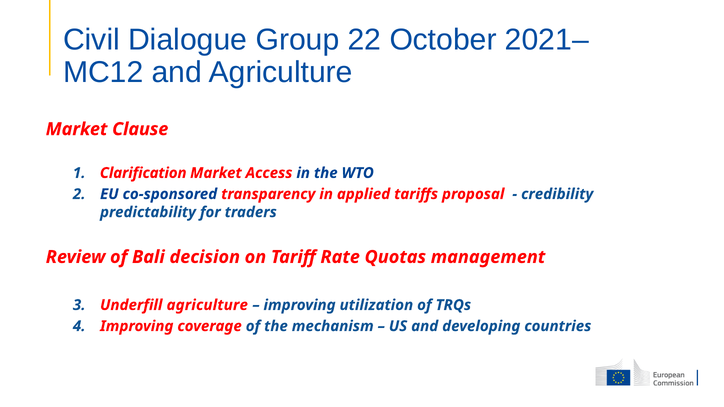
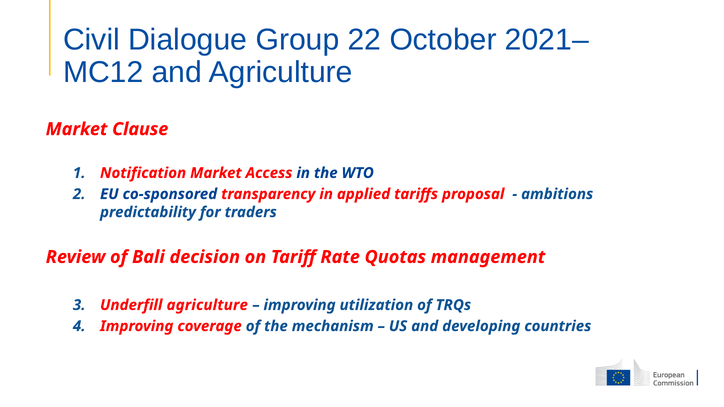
Clarification: Clarification -> Notification (143, 173)
credibility: credibility -> ambitions (557, 194)
